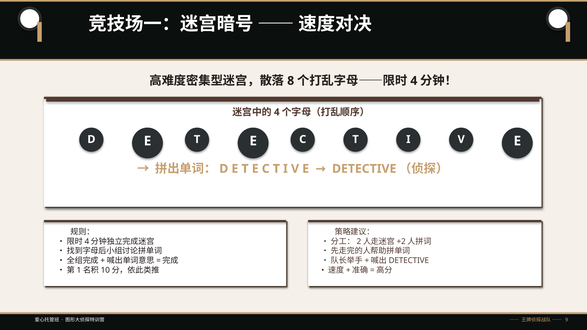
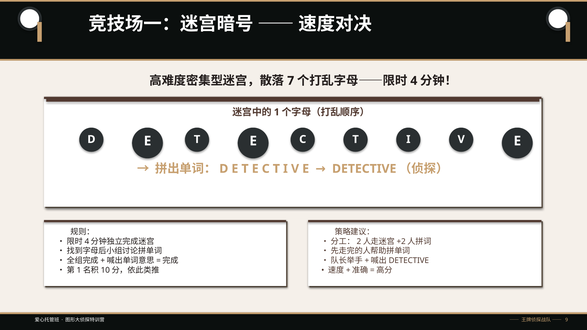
8: 8 -> 7 (291, 81)
4: 4 -> 1 (277, 112)
